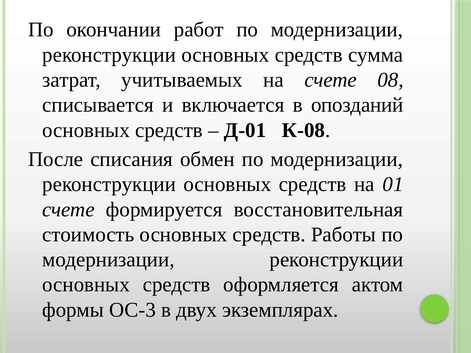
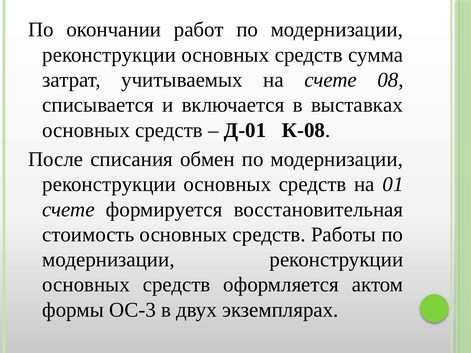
опозданий: опозданий -> выставках (357, 105)
